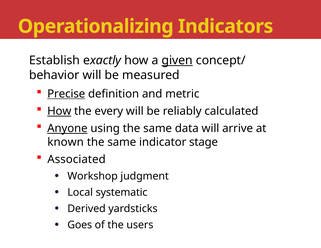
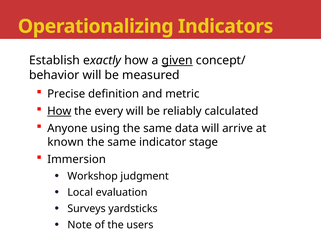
Precise underline: present -> none (66, 94)
Anyone underline: present -> none (67, 128)
Associated: Associated -> Immersion (77, 159)
systematic: systematic -> evaluation (122, 192)
Derived: Derived -> Surveys (87, 209)
Goes: Goes -> Note (80, 225)
